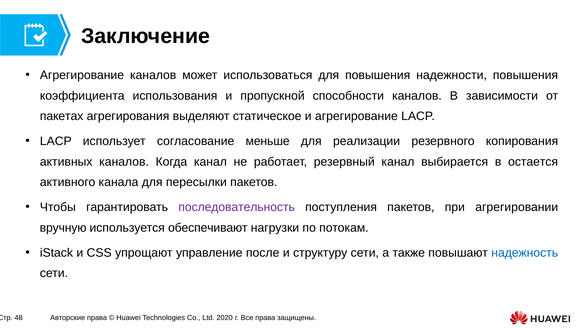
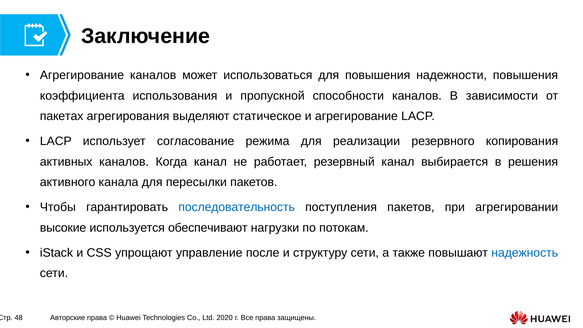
меньше: меньше -> режима (268, 141)
остается: остается -> решения (533, 162)
последовательность colour: purple -> blue (237, 207)
вручную: вручную -> высокие (63, 228)
